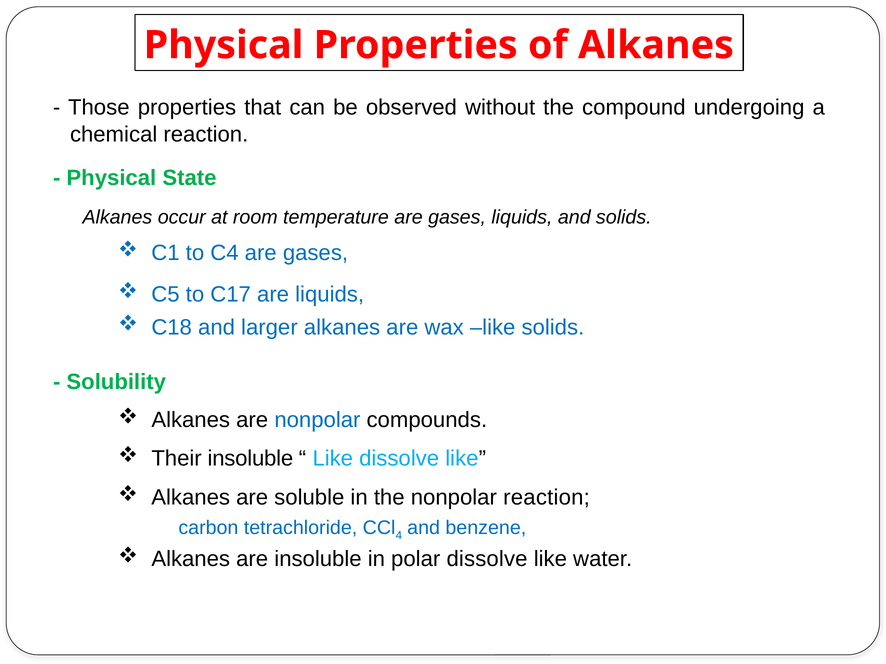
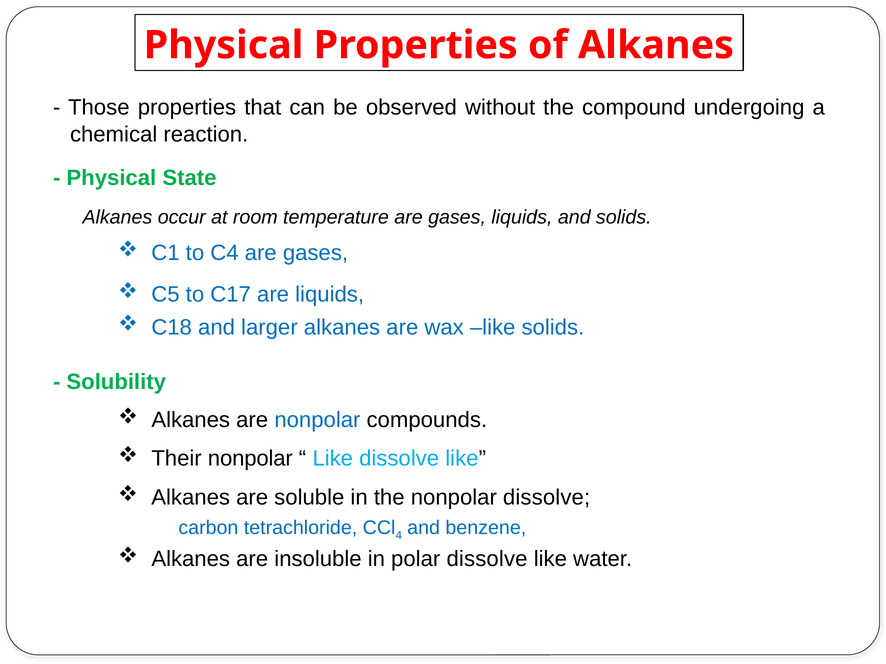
Their insoluble: insoluble -> nonpolar (250, 459)
nonpolar reaction: reaction -> dissolve (547, 498)
